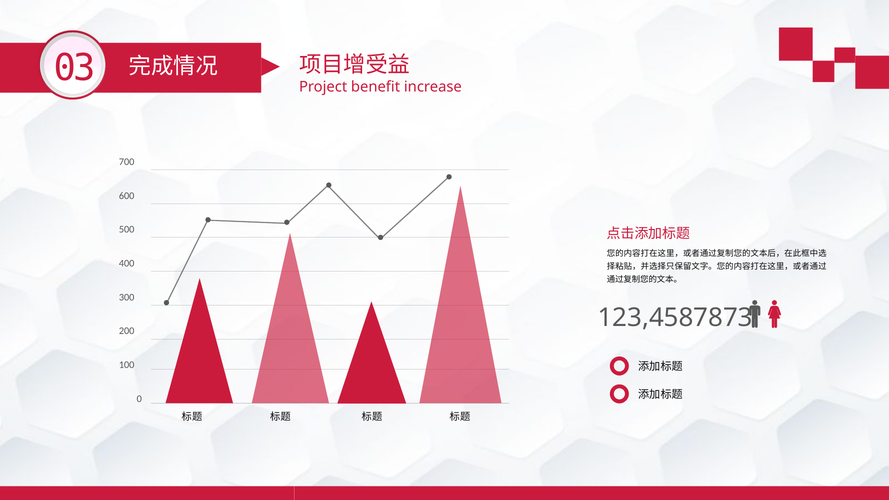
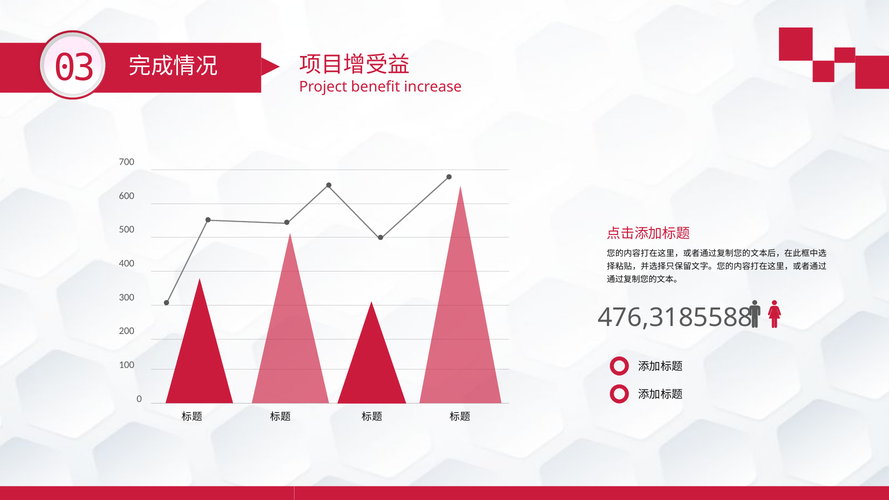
123,4587873: 123,4587873 -> 476,3185588 (675, 318)
